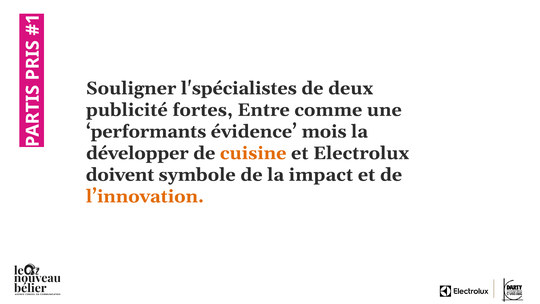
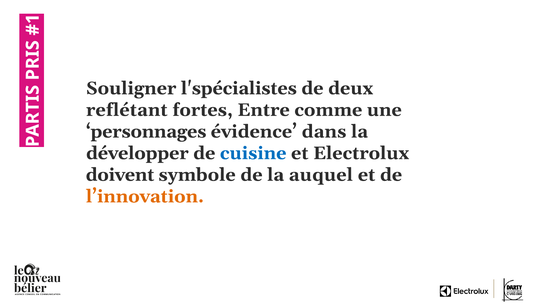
publicité: publicité -> reflétant (127, 110)
performants: performants -> personnages (146, 131)
mois: mois -> dans (324, 131)
cuisine colour: orange -> blue (253, 153)
impact: impact -> auquel (321, 175)
